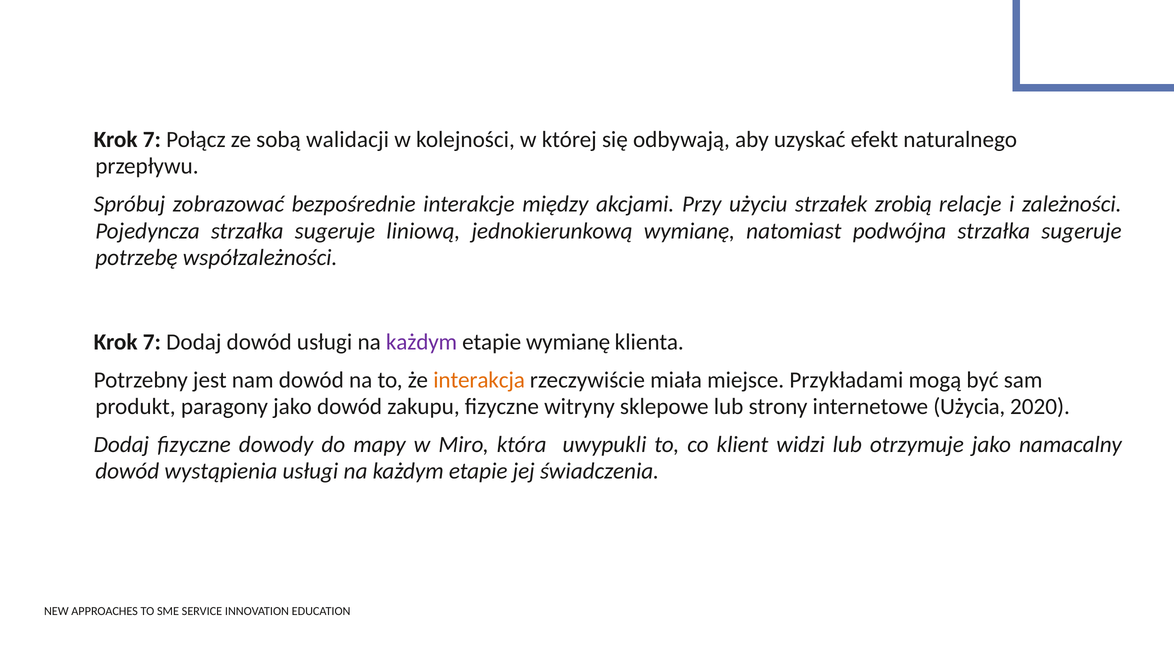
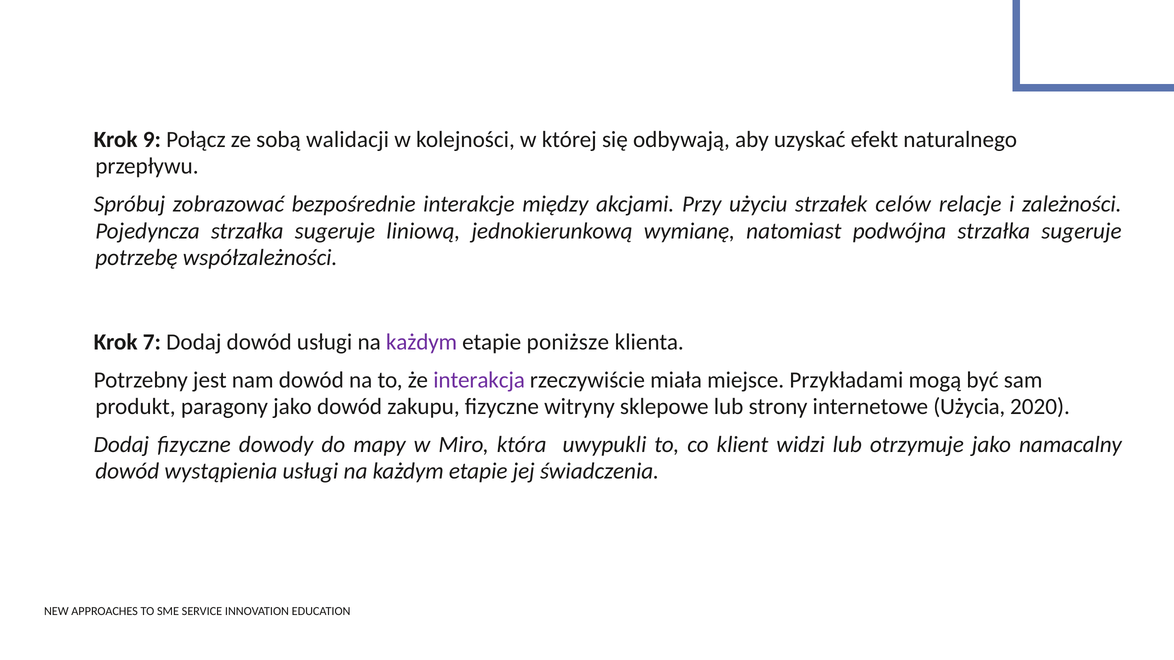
7: 7 -> 9 (152, 140)
zrobią: zrobią -> celów (903, 204)
etapie wymianę: wymianę -> poniższe (568, 342)
interakcja colour: orange -> purple (479, 380)
